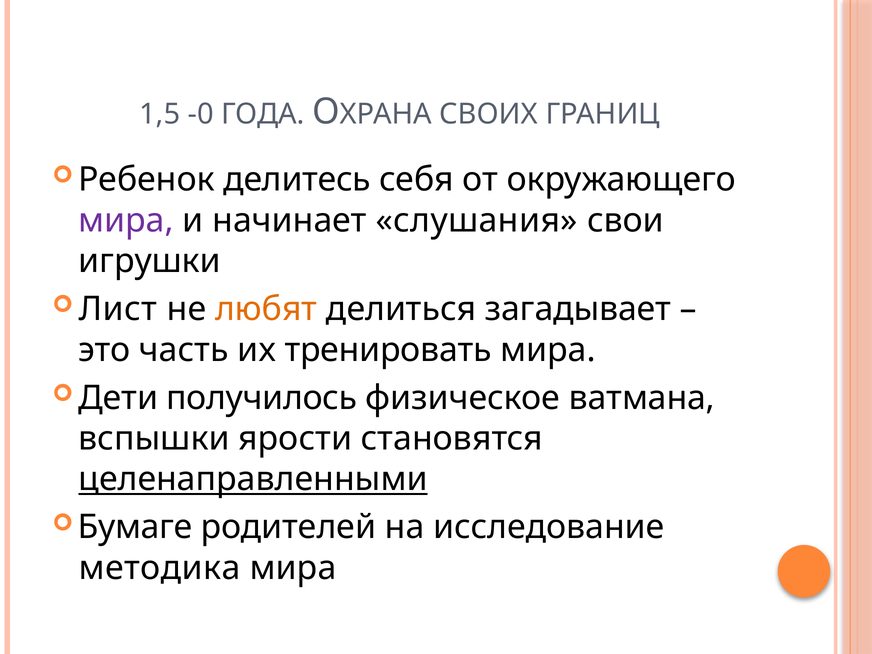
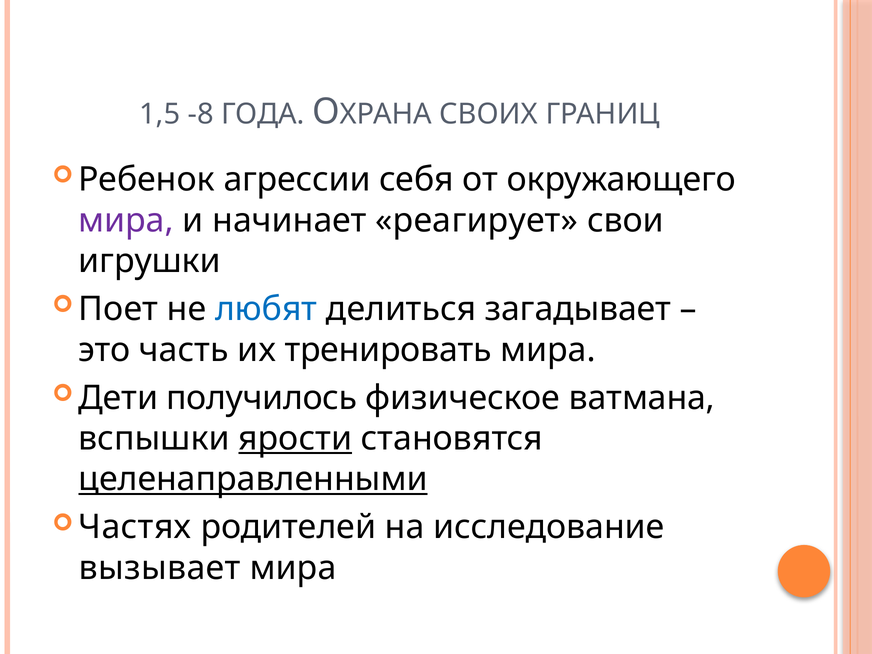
-0: -0 -> -8 (201, 114)
делитесь: делитесь -> агрессии (297, 180)
слушания: слушания -> реагирует (477, 220)
Лист: Лист -> Поет (118, 309)
любят colour: orange -> blue (266, 309)
ярости underline: none -> present (295, 439)
Бумаге: Бумаге -> Частях (135, 527)
методика: методика -> вызывает (160, 568)
